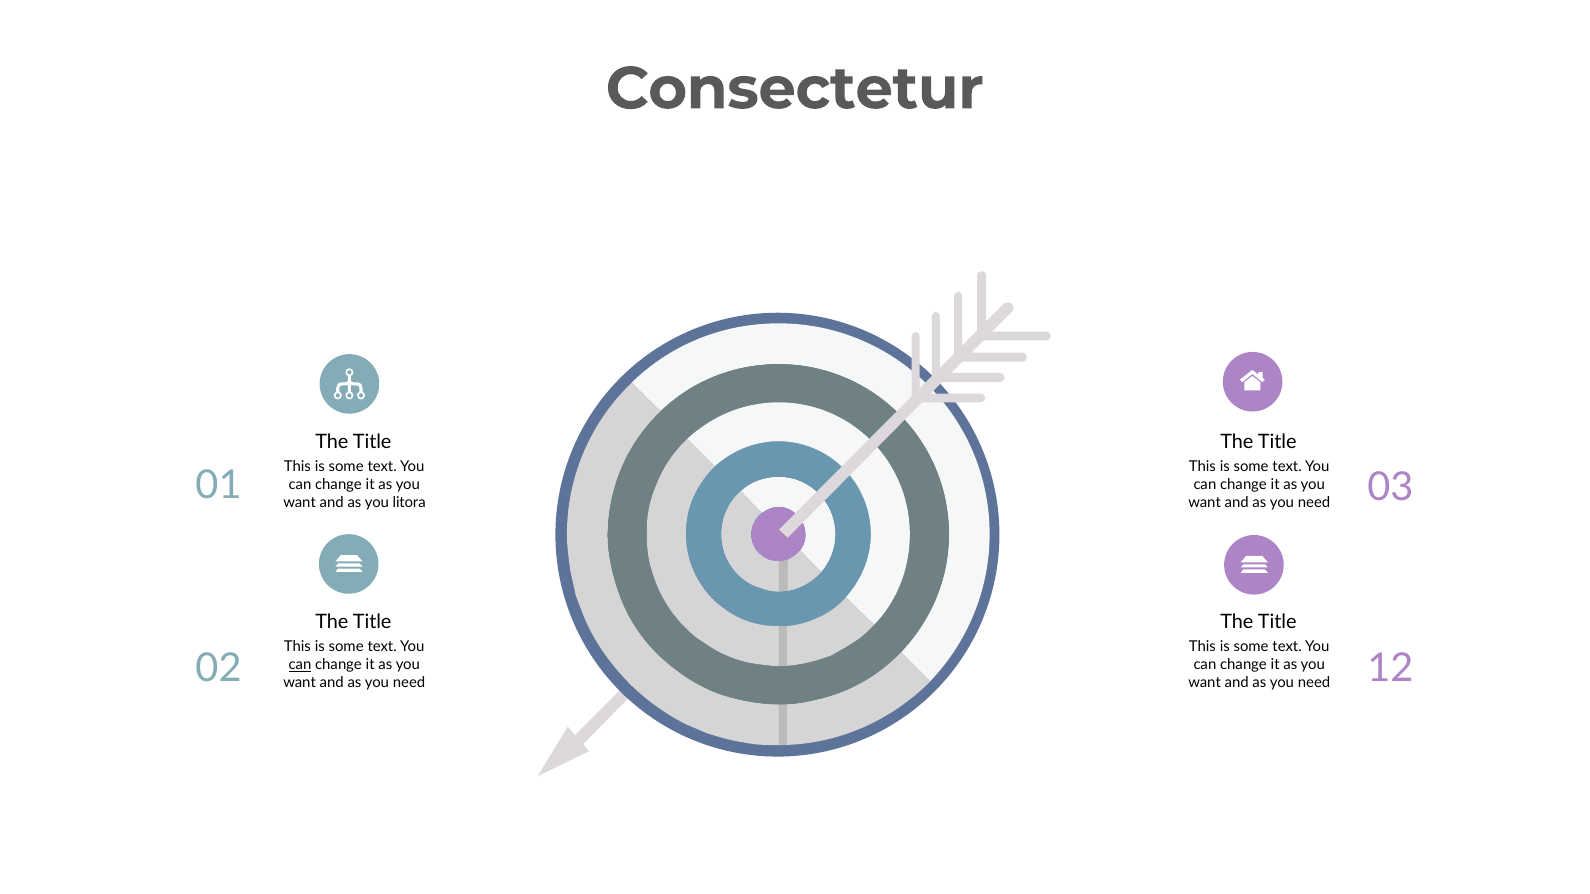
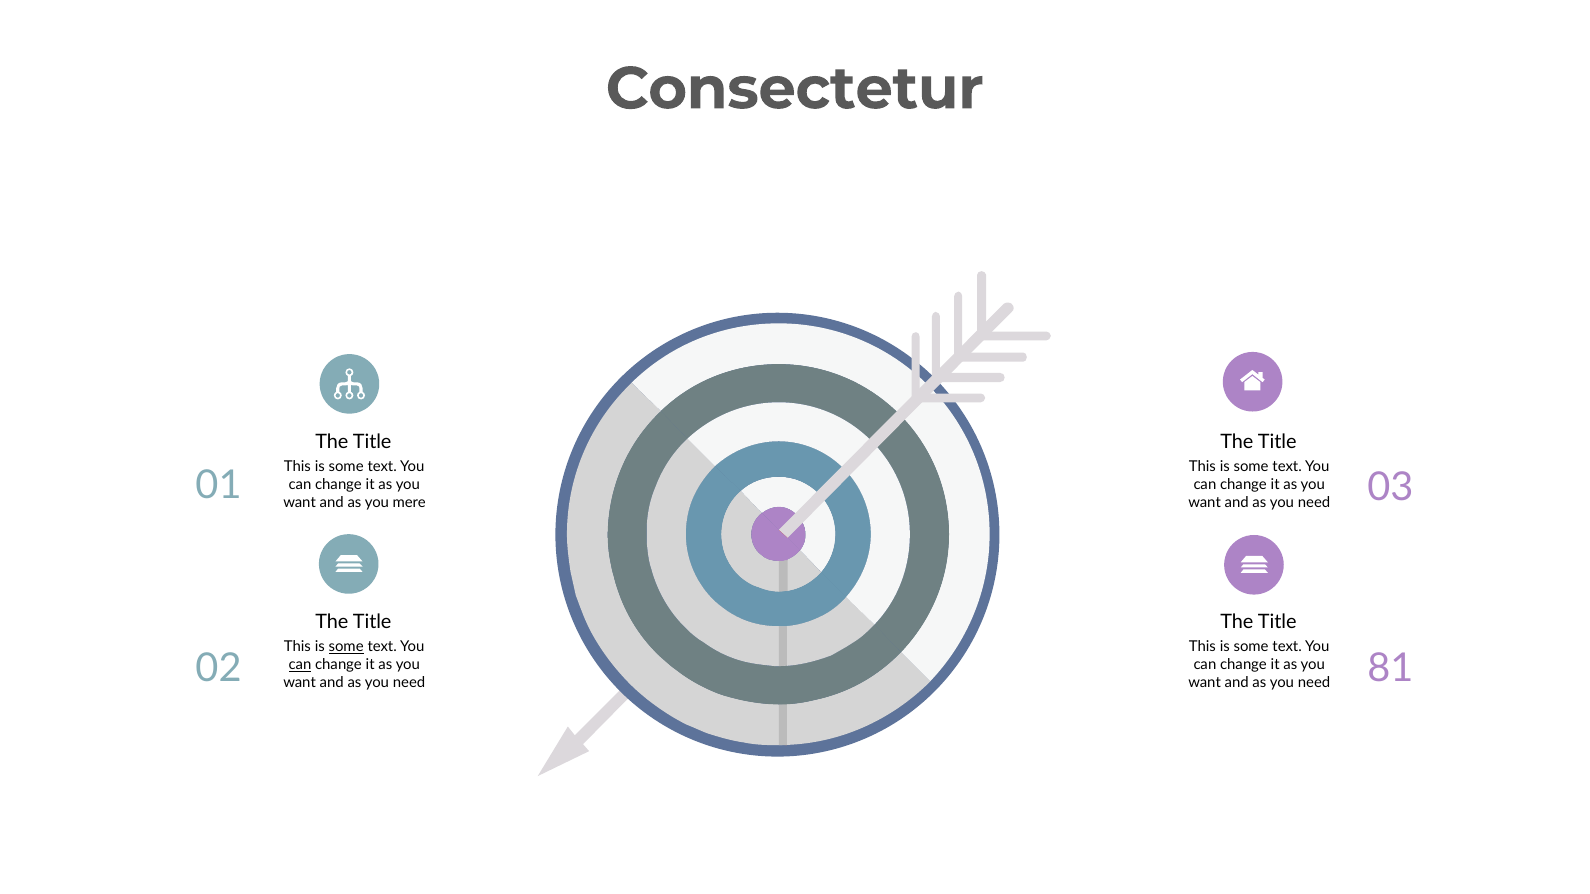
litora: litora -> mere (409, 503)
some underline: none -> present (346, 647)
12: 12 -> 81 (1390, 669)
